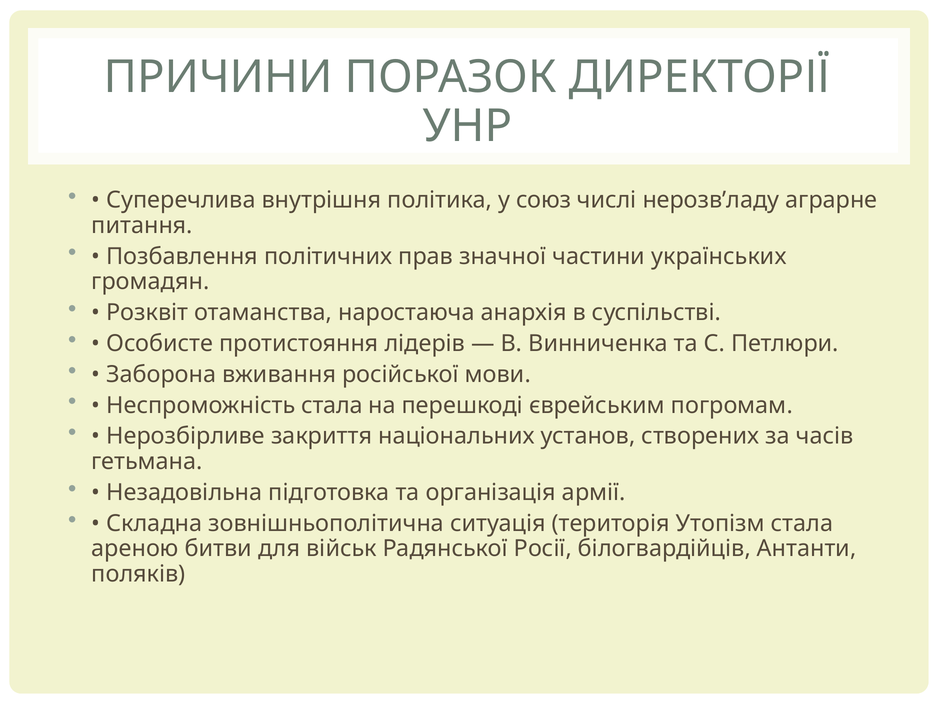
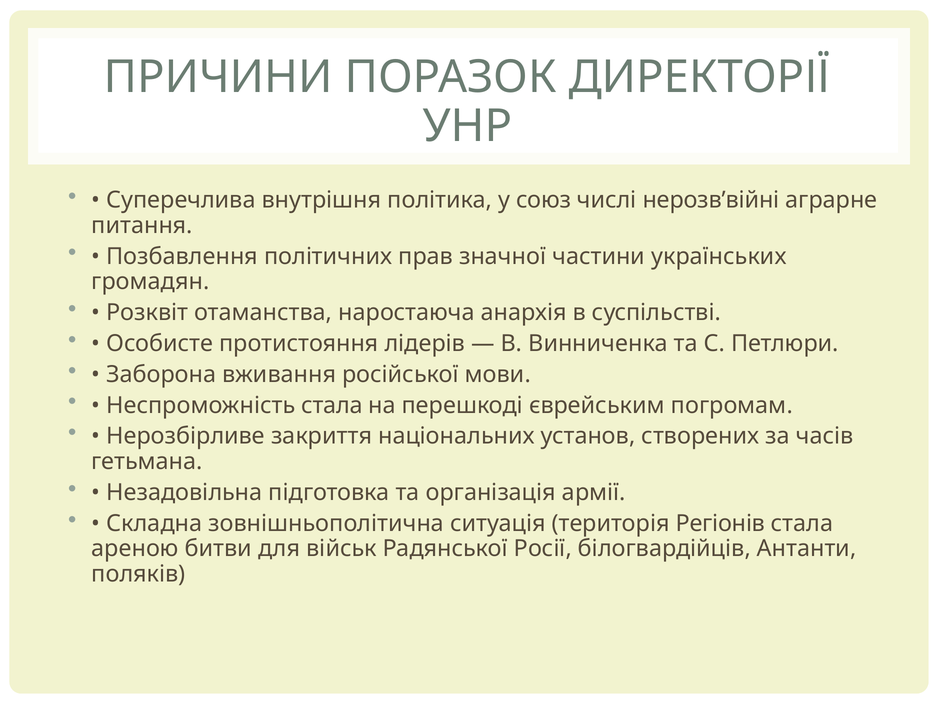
нерозв’ладу: нерозв’ладу -> нерозв’війні (711, 200)
Утопізм: Утопізм -> Регіонів (720, 524)
